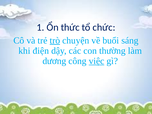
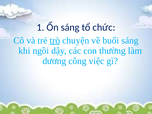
Ổn thức: thức -> sáng (70, 27)
điện: điện -> ngồi (41, 51)
việc underline: present -> none (97, 61)
